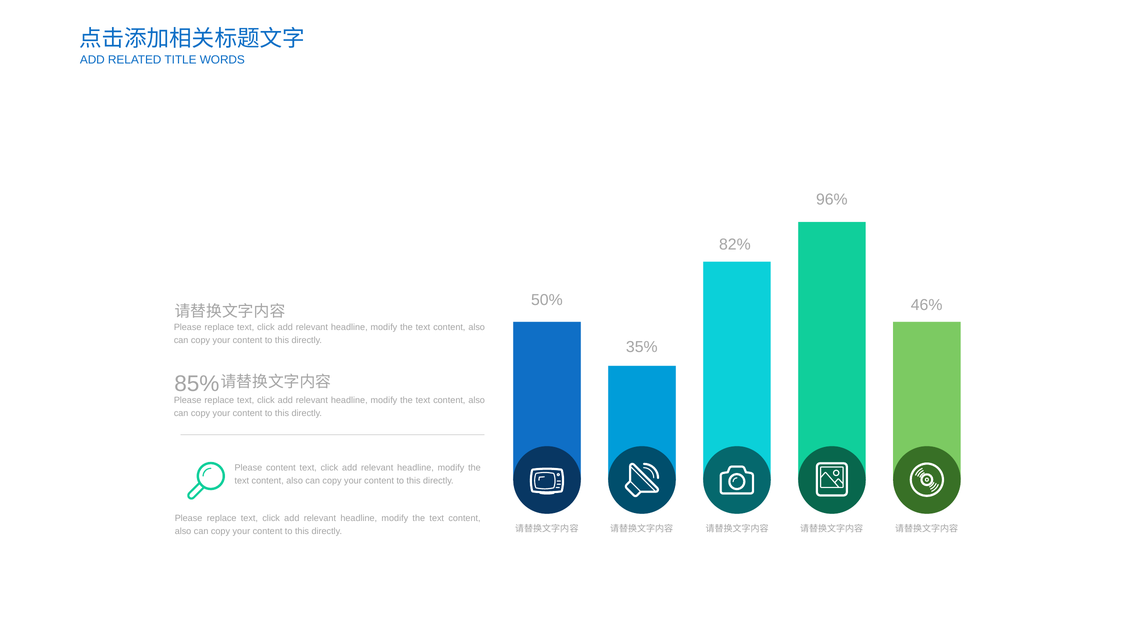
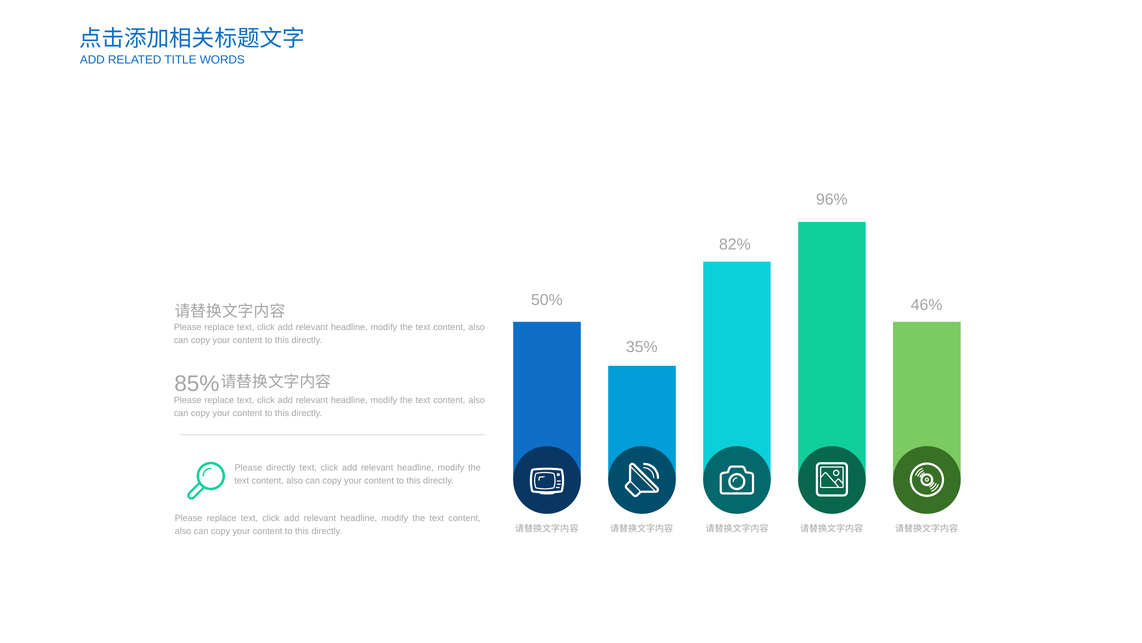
Please content: content -> directly (281, 467)
